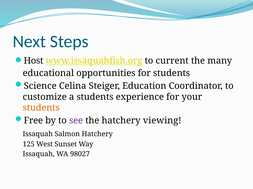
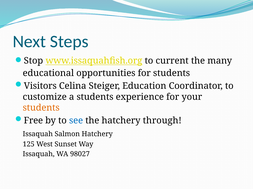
Host: Host -> Stop (33, 61)
Science: Science -> Visitors (40, 86)
see colour: purple -> blue (76, 121)
viewing: viewing -> through (162, 121)
